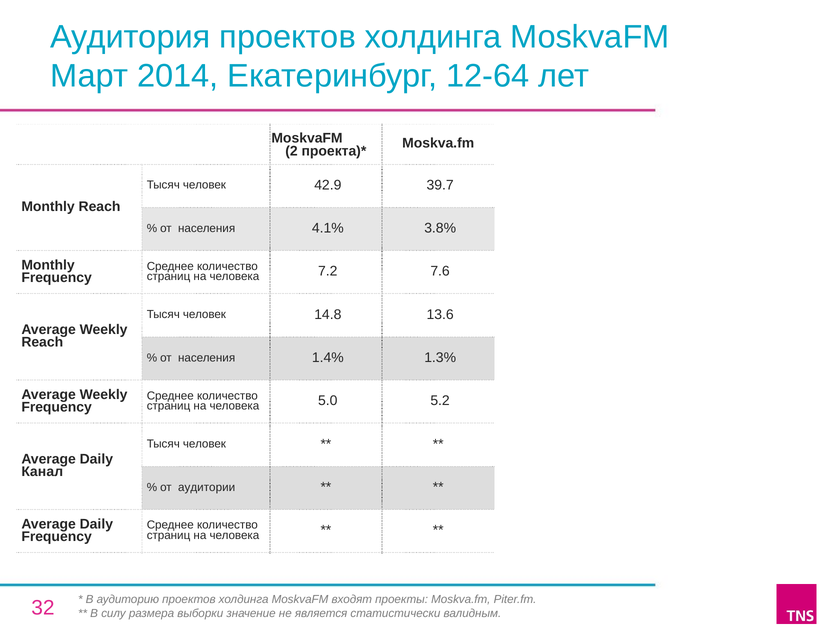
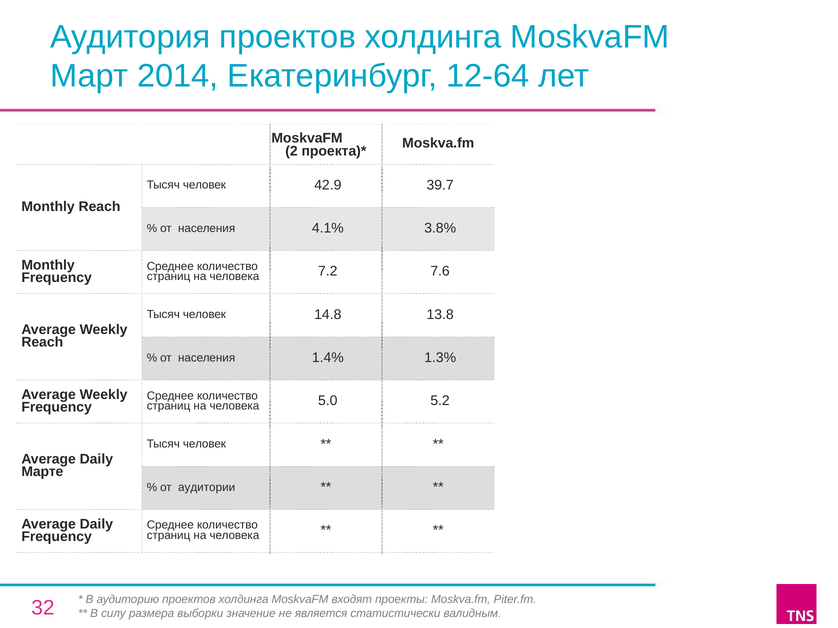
13.6: 13.6 -> 13.8 (440, 315)
Канал: Канал -> Марте (42, 472)
